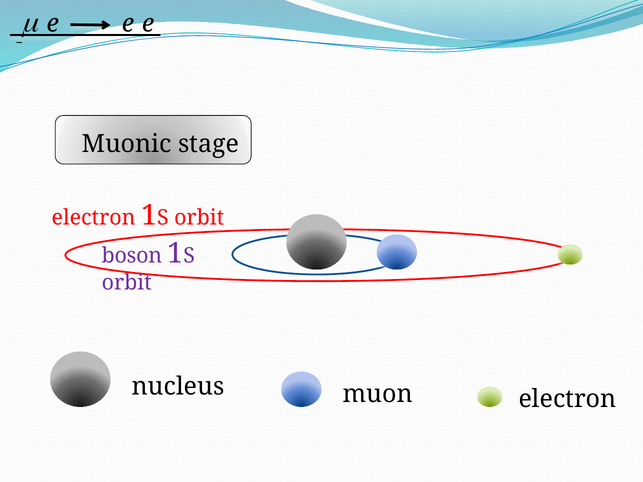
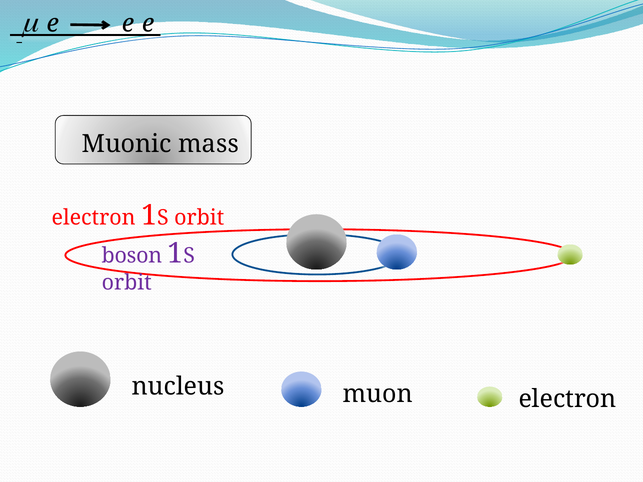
stage: stage -> mass (208, 144)
